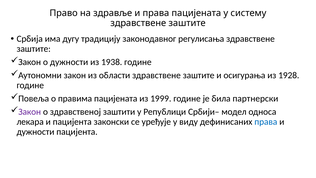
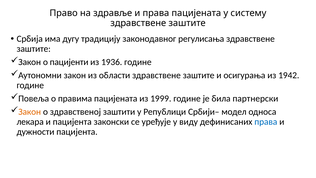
о дужности: дужности -> пацијенти (69, 62)
1938: 1938 -> 1936 (112, 62)
1928: 1928 -> 1942 (289, 75)
Закон colour: purple -> orange (30, 112)
